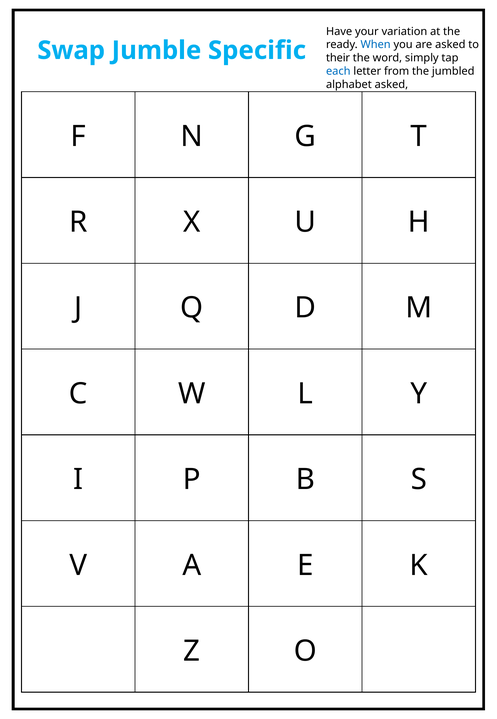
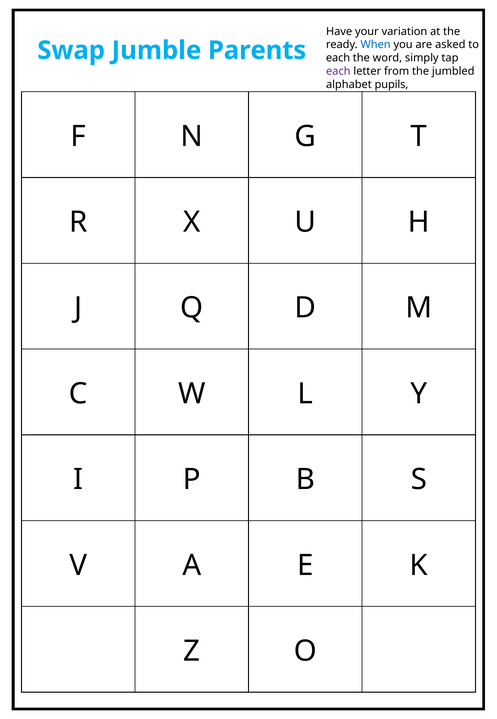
Specific: Specific -> Parents (257, 50)
their: their -> each (338, 58)
each colour: blue -> purple (338, 71)
alphabet asked: asked -> pupils (391, 84)
